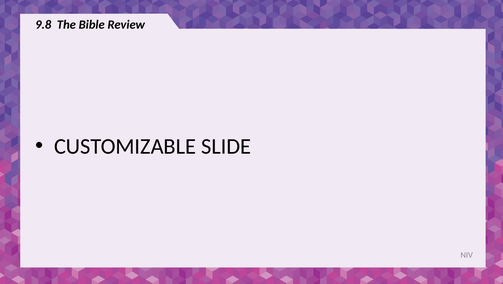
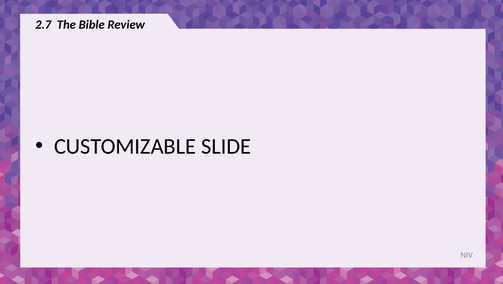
9.8: 9.8 -> 2.7 (43, 25)
